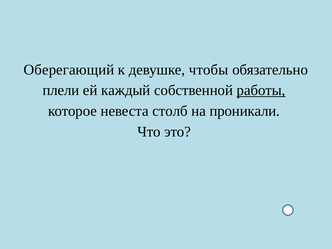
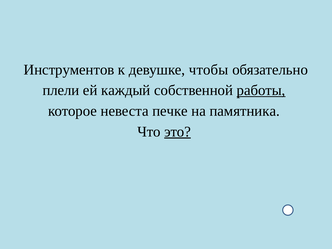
Оберегающий: Оберегающий -> Инструментов (69, 70)
столб: столб -> печке (170, 111)
проникали: проникали -> памятника (245, 111)
это underline: none -> present (178, 132)
